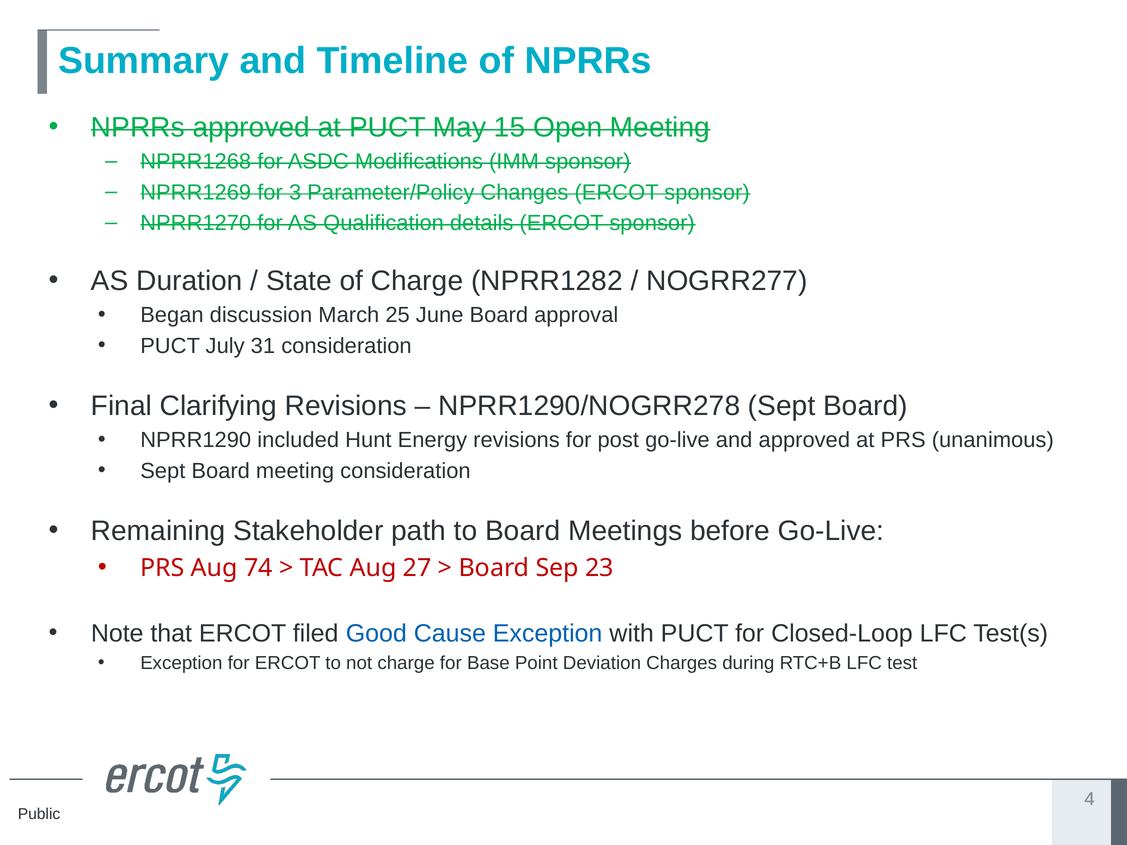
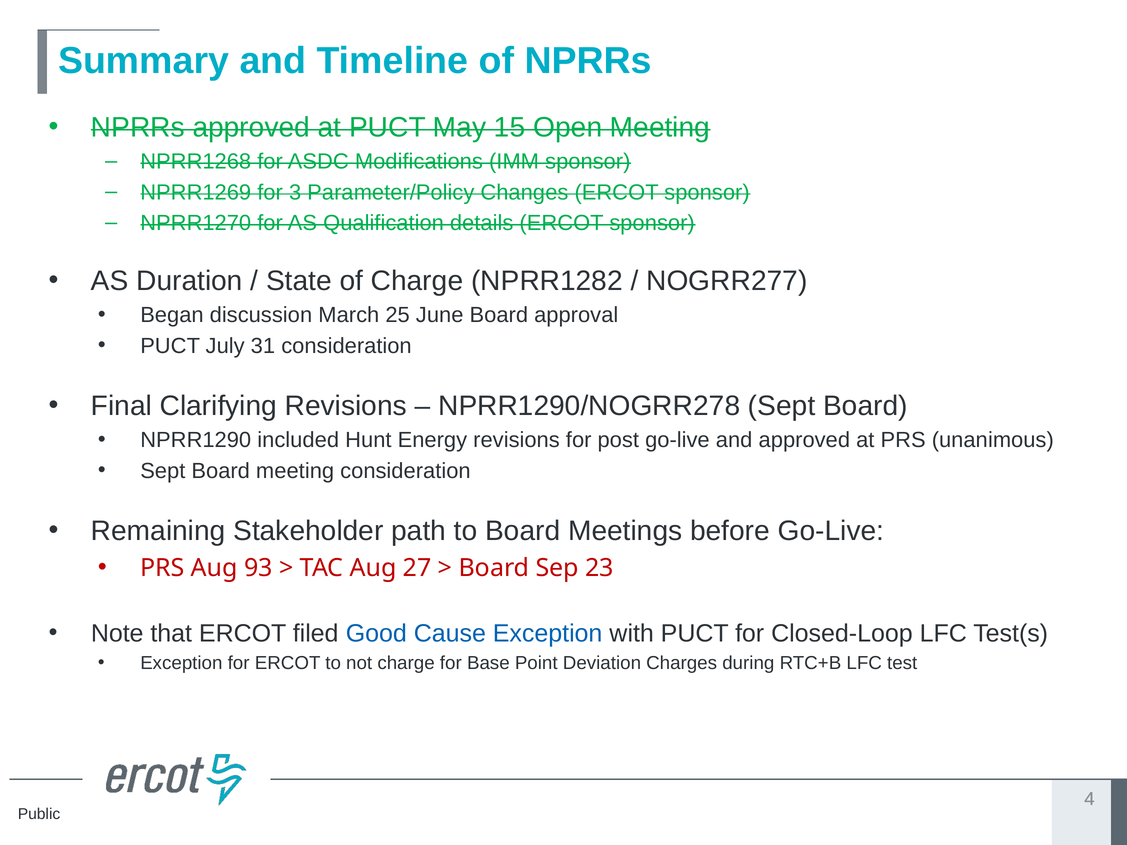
74: 74 -> 93 (259, 568)
